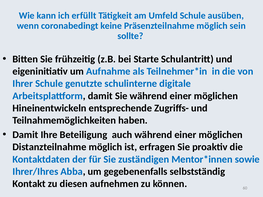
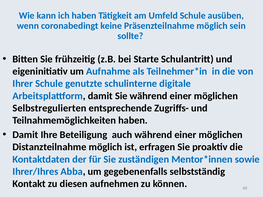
ich erfüllt: erfüllt -> haben (84, 16)
Hineinentwickeln: Hineinentwickeln -> Selbstregulierten (49, 108)
